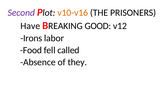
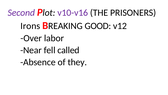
v10-v16 colour: orange -> purple (73, 13)
Have: Have -> Irons (30, 26)
Irons: Irons -> Over (31, 38)
Food: Food -> Near (31, 50)
